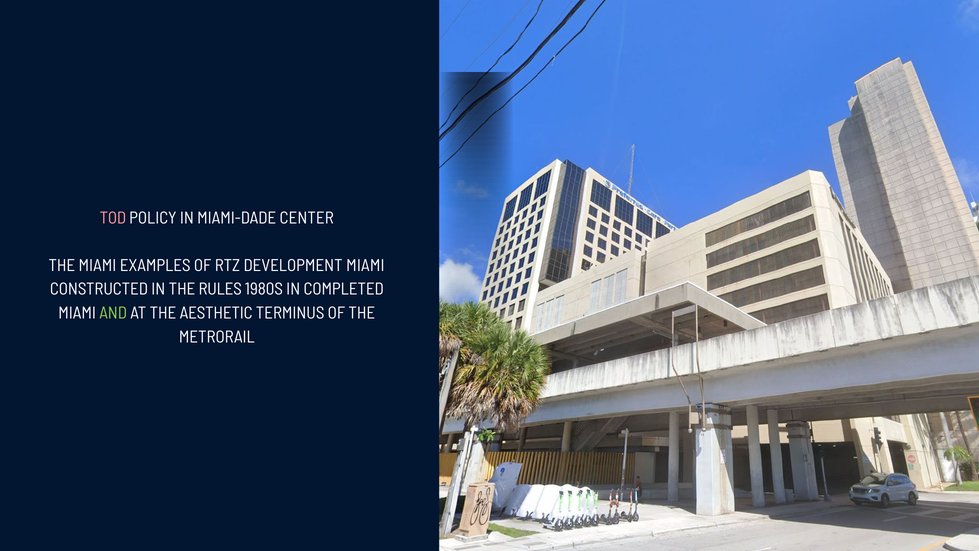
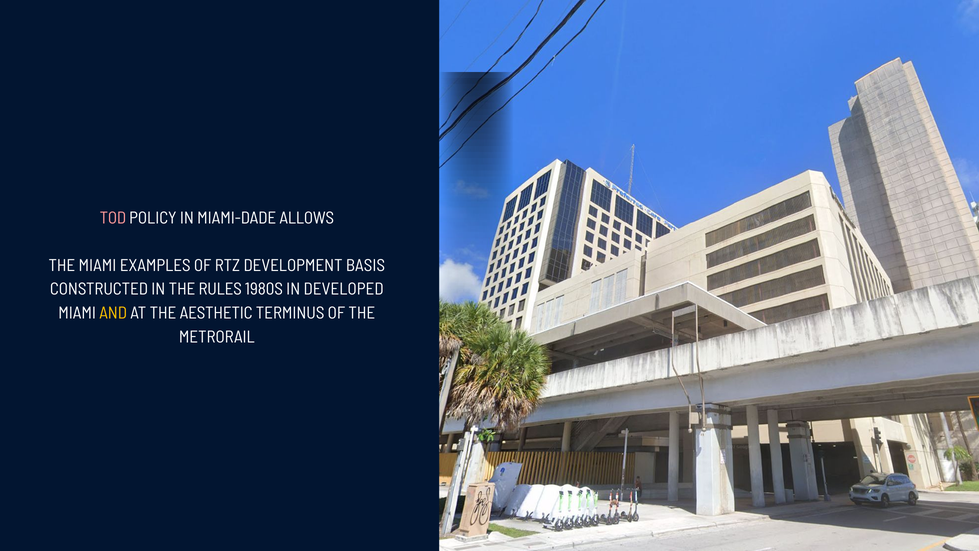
CENTER: CENTER -> ALLOWS (307, 218)
DEVELOPMENT MIAMI: MIAMI -> BASIS (365, 265)
COMPLETED: COMPLETED -> DEVELOPED (344, 289)
AND colour: light green -> yellow (113, 313)
